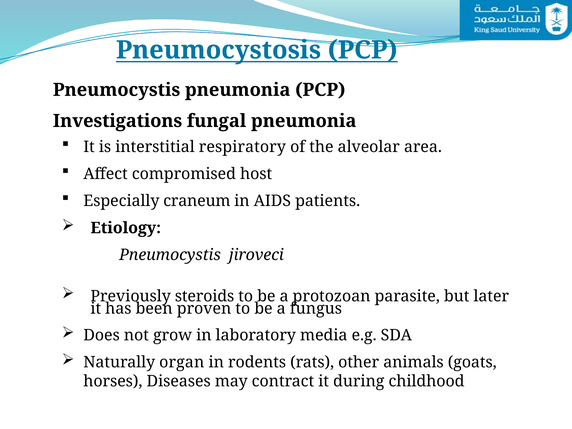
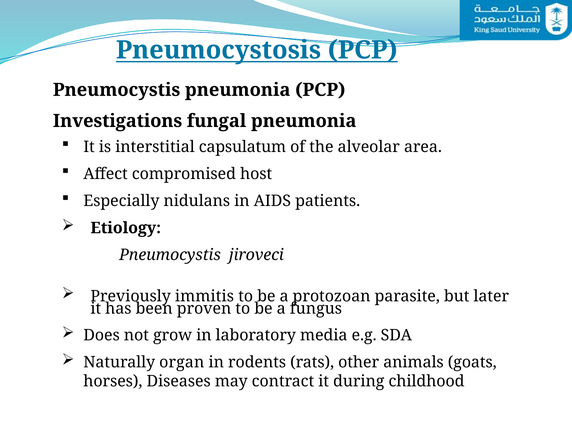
respiratory: respiratory -> capsulatum (242, 147)
craneum: craneum -> nidulans (197, 201)
steroids: steroids -> immitis (204, 296)
